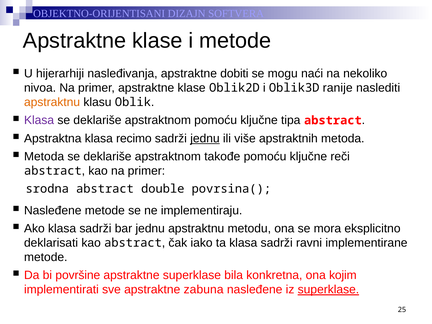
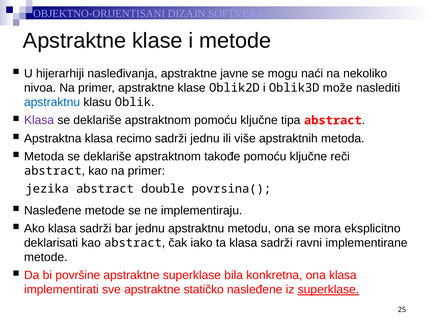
dobiti: dobiti -> javne (234, 74)
ranije: ranije -> može (338, 88)
apstraktnu colour: orange -> blue (52, 102)
jednu underline: present -> none (205, 138)
srodna: srodna -> jezika (47, 189)
ona kojim: kojim -> klasa (343, 275)
zabuna: zabuna -> statičko (204, 290)
